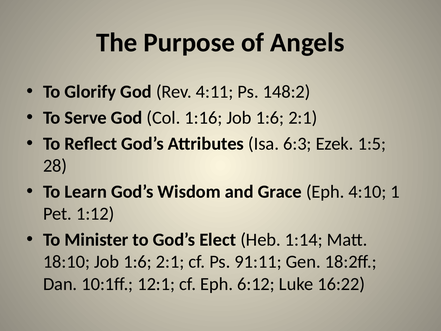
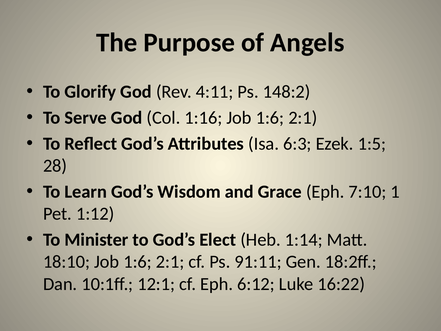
4:10: 4:10 -> 7:10 (367, 192)
